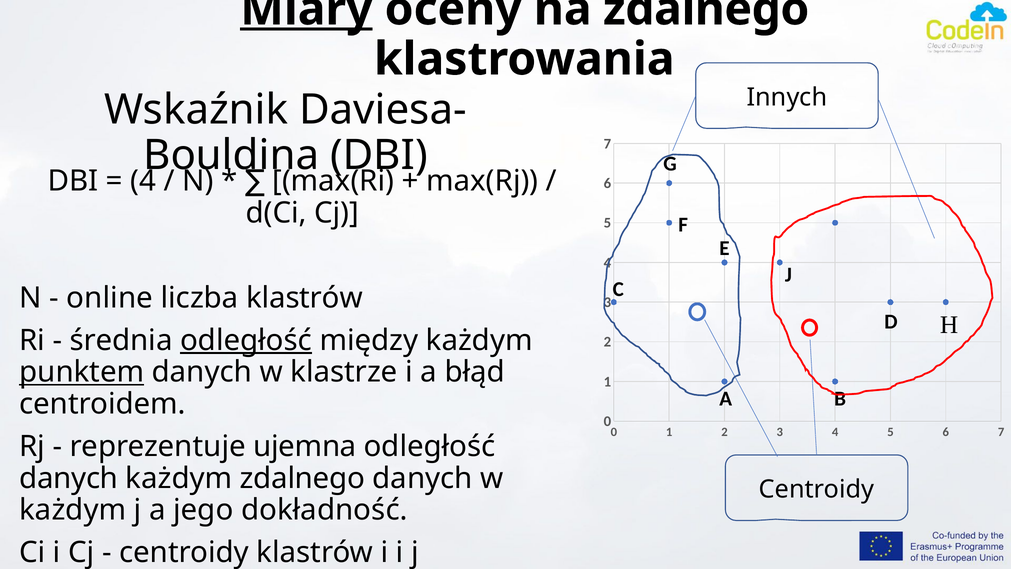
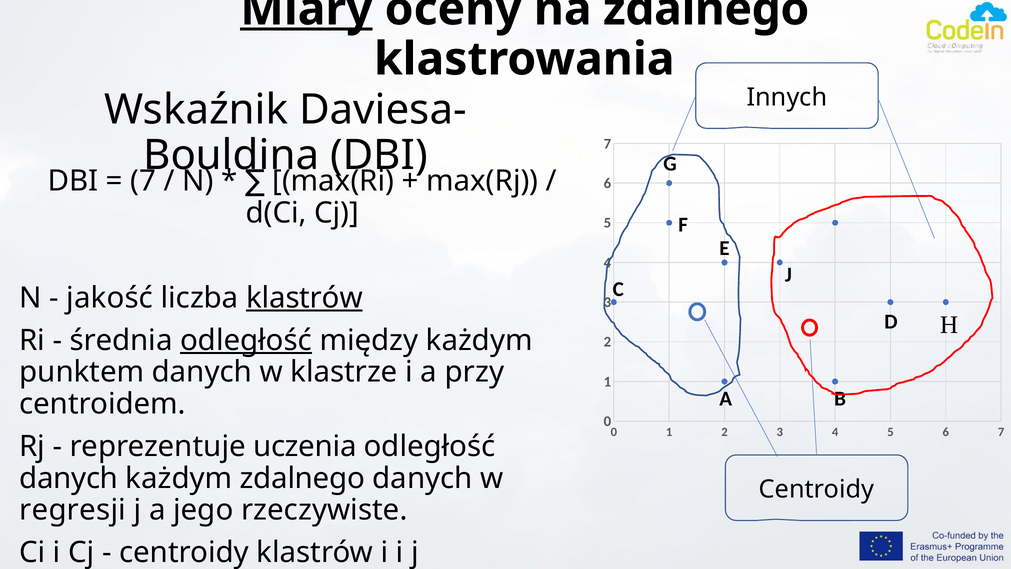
4: 4 -> 7 (143, 181)
online: online -> jakość (110, 298)
klastrów underline: none -> present (304, 298)
punktem underline: present -> none (82, 372)
błąd: błąd -> przy (475, 372)
ujemna: ujemna -> uczenia (305, 446)
każdym: każdym -> regresji (73, 510)
dokładność: dokładność -> rzeczywiste (324, 510)
